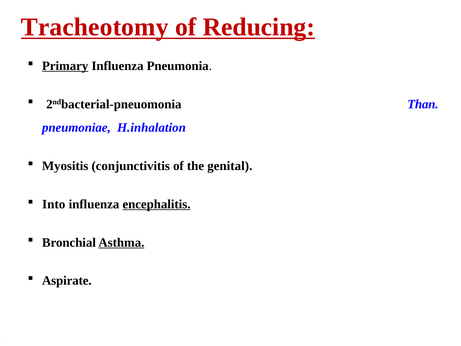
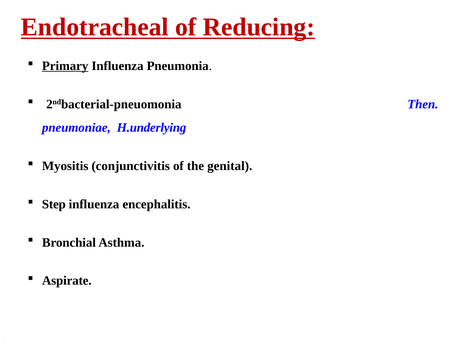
Tracheotomy: Tracheotomy -> Endotracheal (95, 27)
Than: Than -> Then (423, 104)
H.inhalation: H.inhalation -> H.underlying (152, 128)
Into: Into -> Step (54, 204)
encephalitis underline: present -> none (156, 204)
Asthma underline: present -> none (121, 242)
